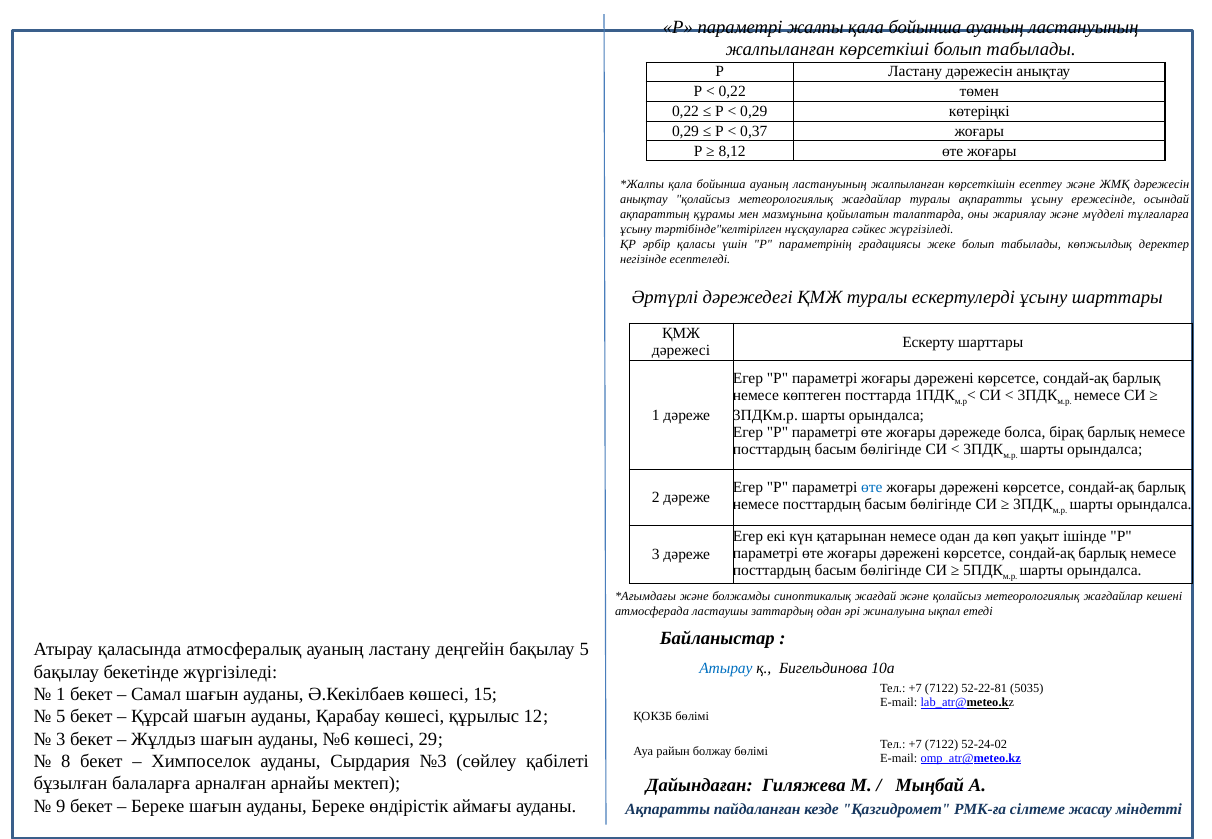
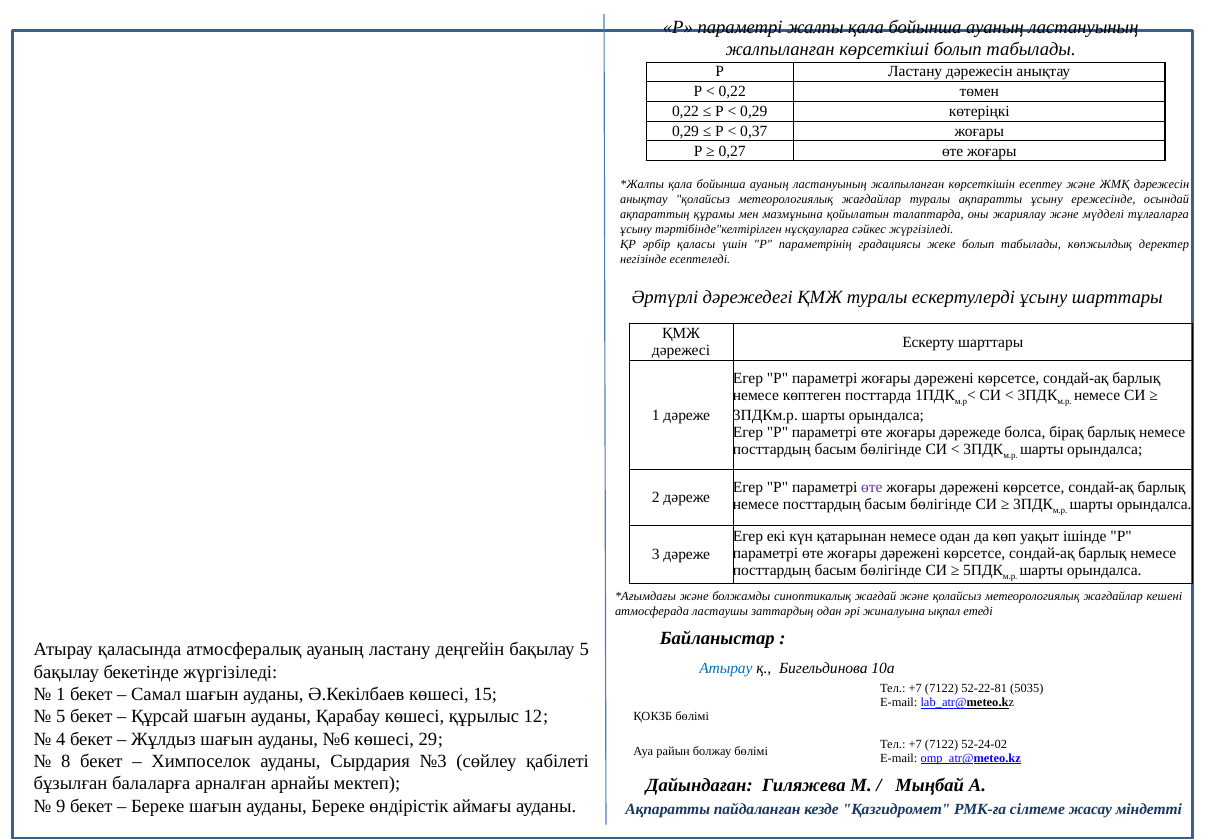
8,12: 8,12 -> 0,27 (732, 152)
өте colour: blue -> purple (872, 487)
3: 3 -> 4 (61, 739)
